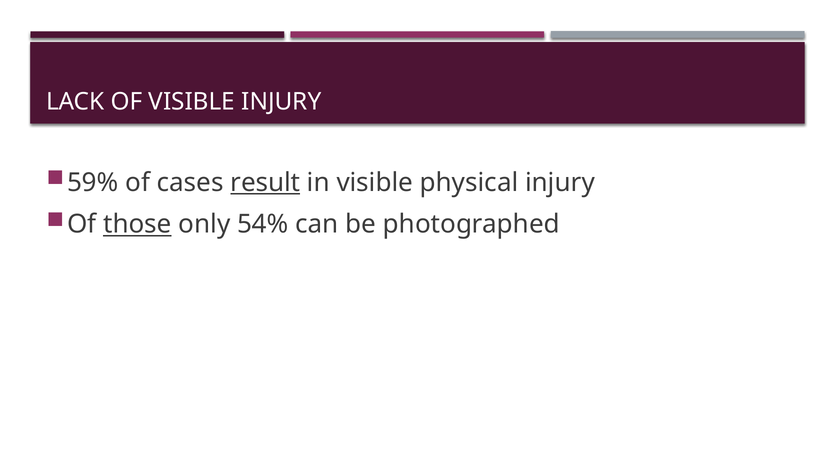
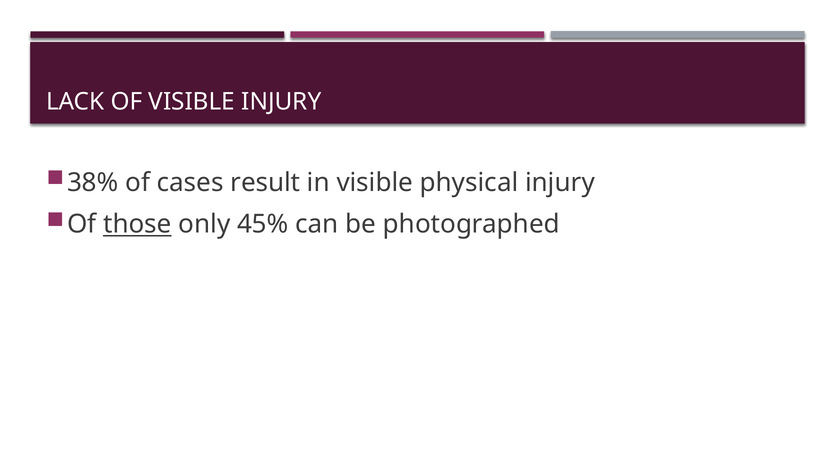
59%: 59% -> 38% (93, 182)
result underline: present -> none (265, 182)
54%: 54% -> 45% (263, 224)
